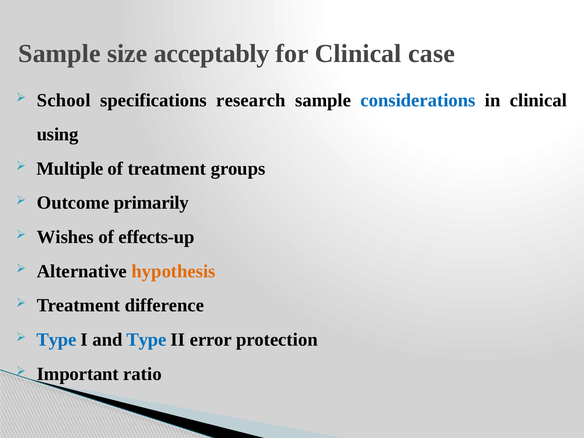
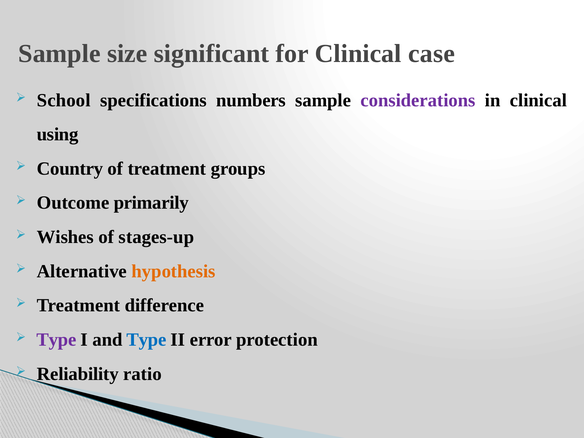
acceptably: acceptably -> significant (211, 54)
research: research -> numbers (251, 100)
considerations colour: blue -> purple (418, 100)
Multiple: Multiple -> Country (70, 169)
effects-up: effects-up -> stages-up (156, 237)
Type colour: blue -> purple (56, 340)
Important: Important -> Reliability (78, 374)
